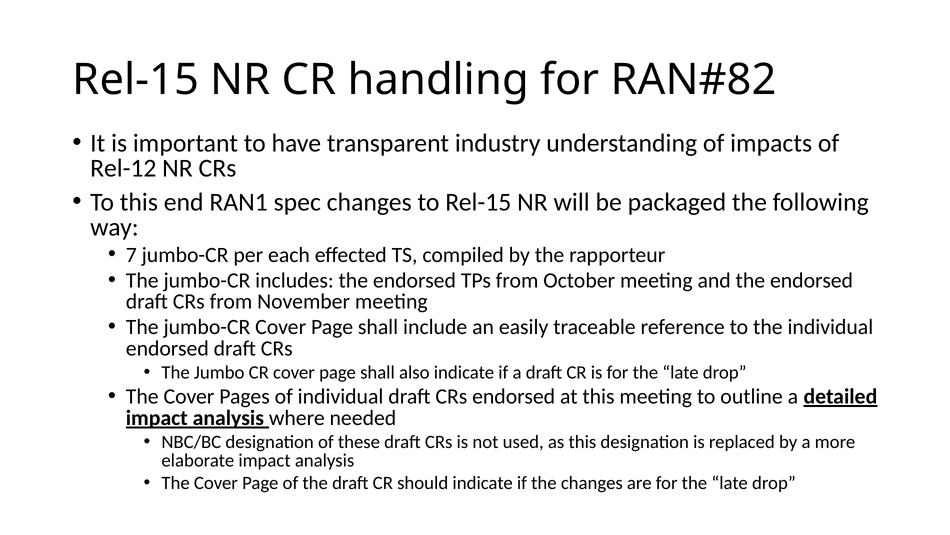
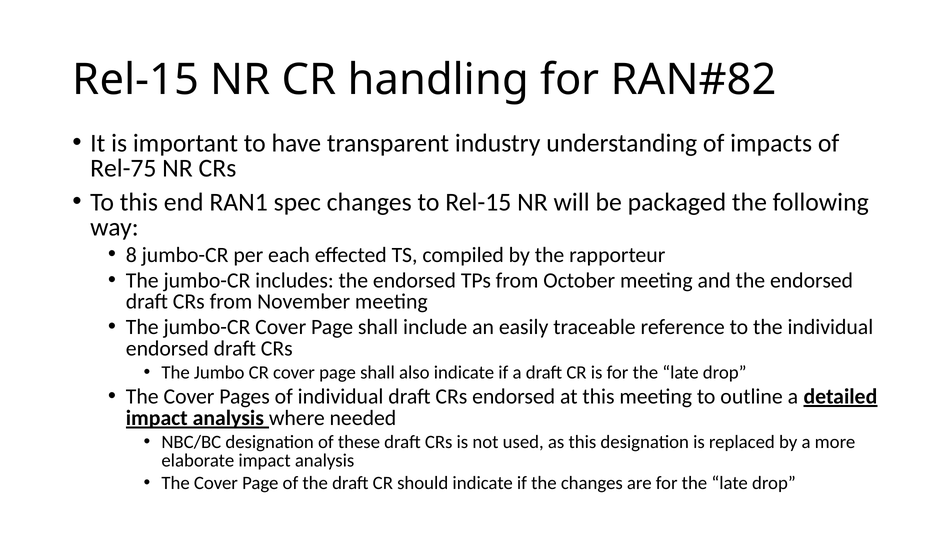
Rel-12: Rel-12 -> Rel-75 (123, 168)
7: 7 -> 8 (131, 255)
